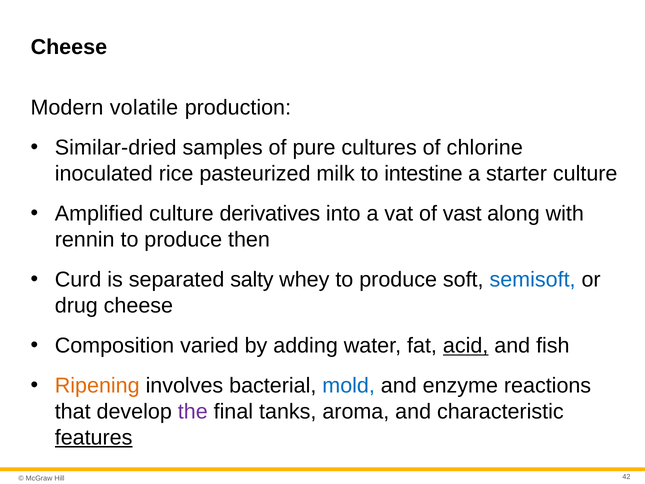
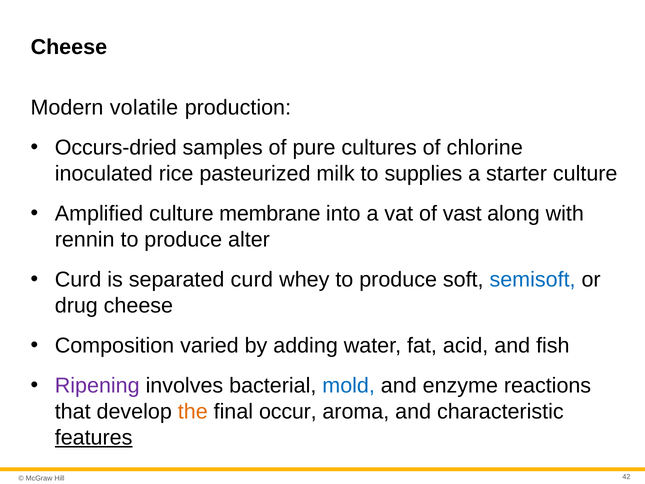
Similar-dried: Similar-dried -> Occurs-dried (116, 148)
intestine: intestine -> supplies (423, 174)
derivatives: derivatives -> membrane (270, 214)
then: then -> alter (249, 240)
separated salty: salty -> curd (252, 280)
acid underline: present -> none (466, 346)
Ripening colour: orange -> purple (97, 386)
the colour: purple -> orange (193, 411)
tanks: tanks -> occur (288, 411)
